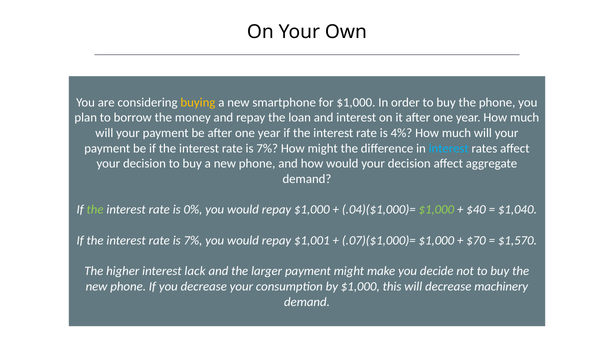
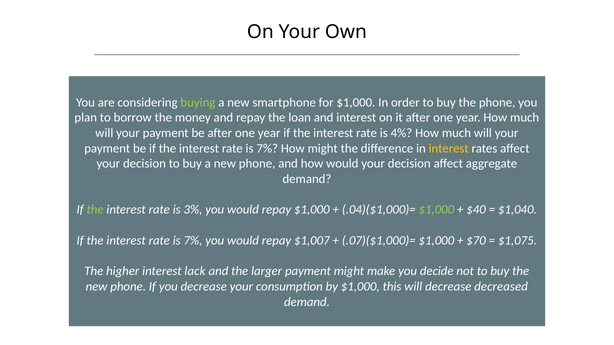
buying colour: yellow -> light green (198, 102)
interest colour: light blue -> yellow (449, 149)
0%: 0% -> 3% (193, 210)
$1,001: $1,001 -> $1,007 (312, 241)
$1,570: $1,570 -> $1,075 (517, 241)
machinery: machinery -> decreased (501, 287)
